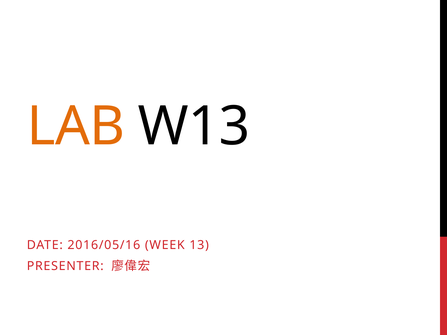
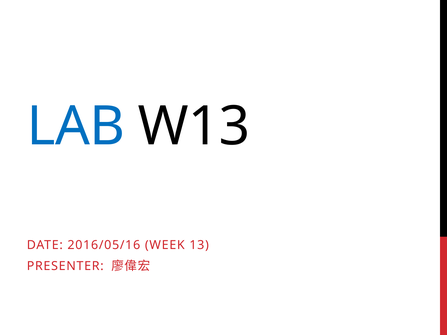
LAB colour: orange -> blue (76, 127)
